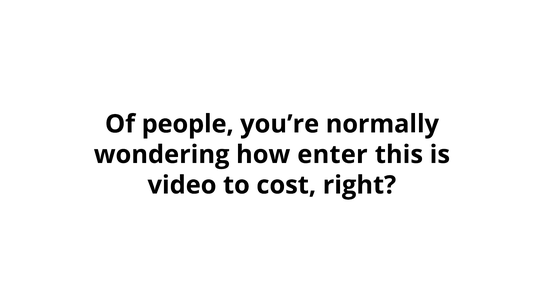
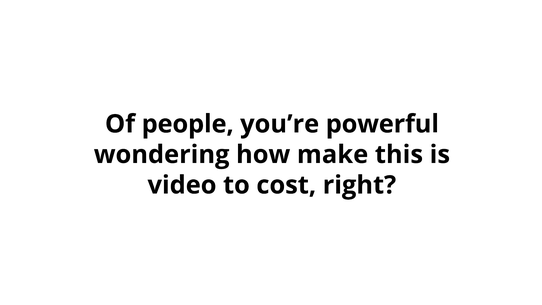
normally: normally -> powerful (382, 124)
enter: enter -> make (333, 155)
